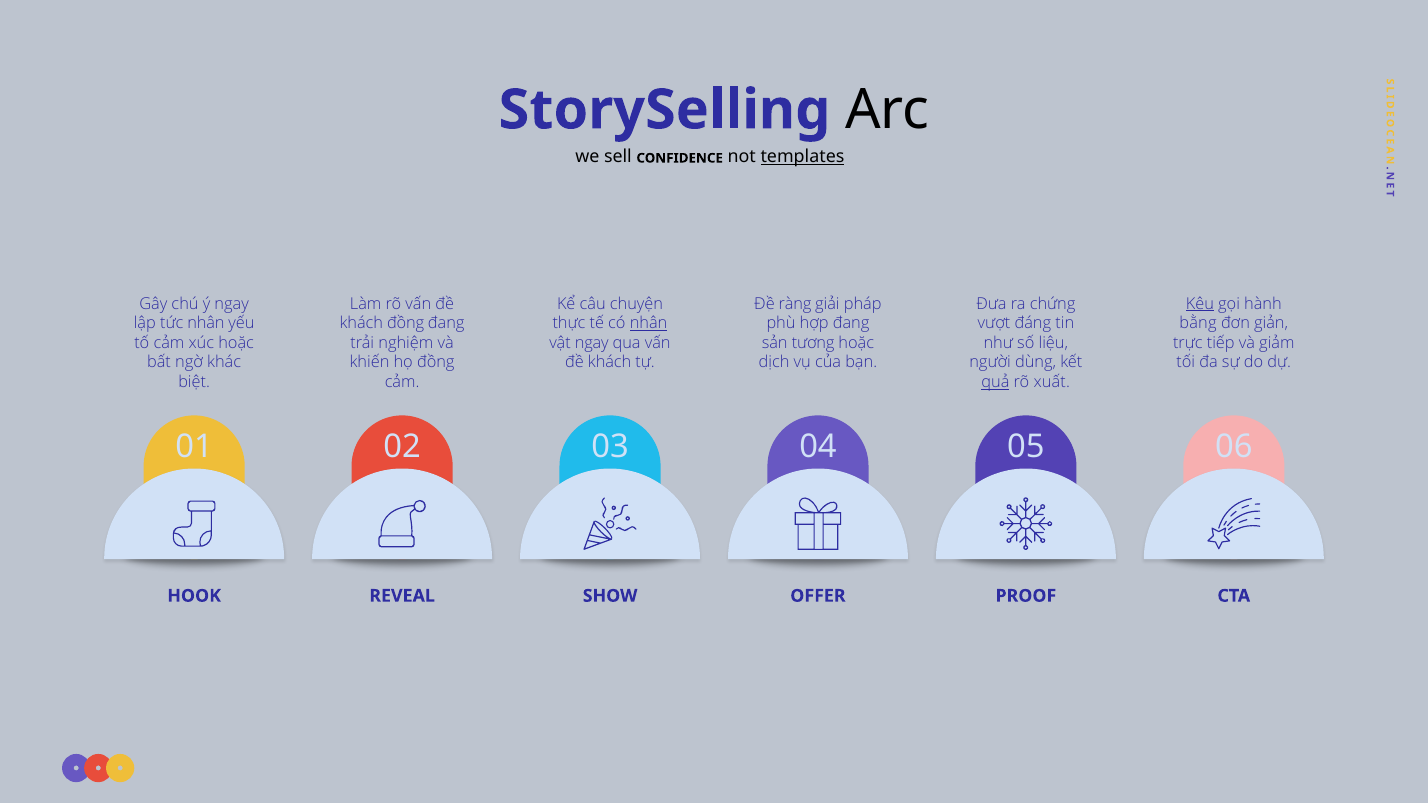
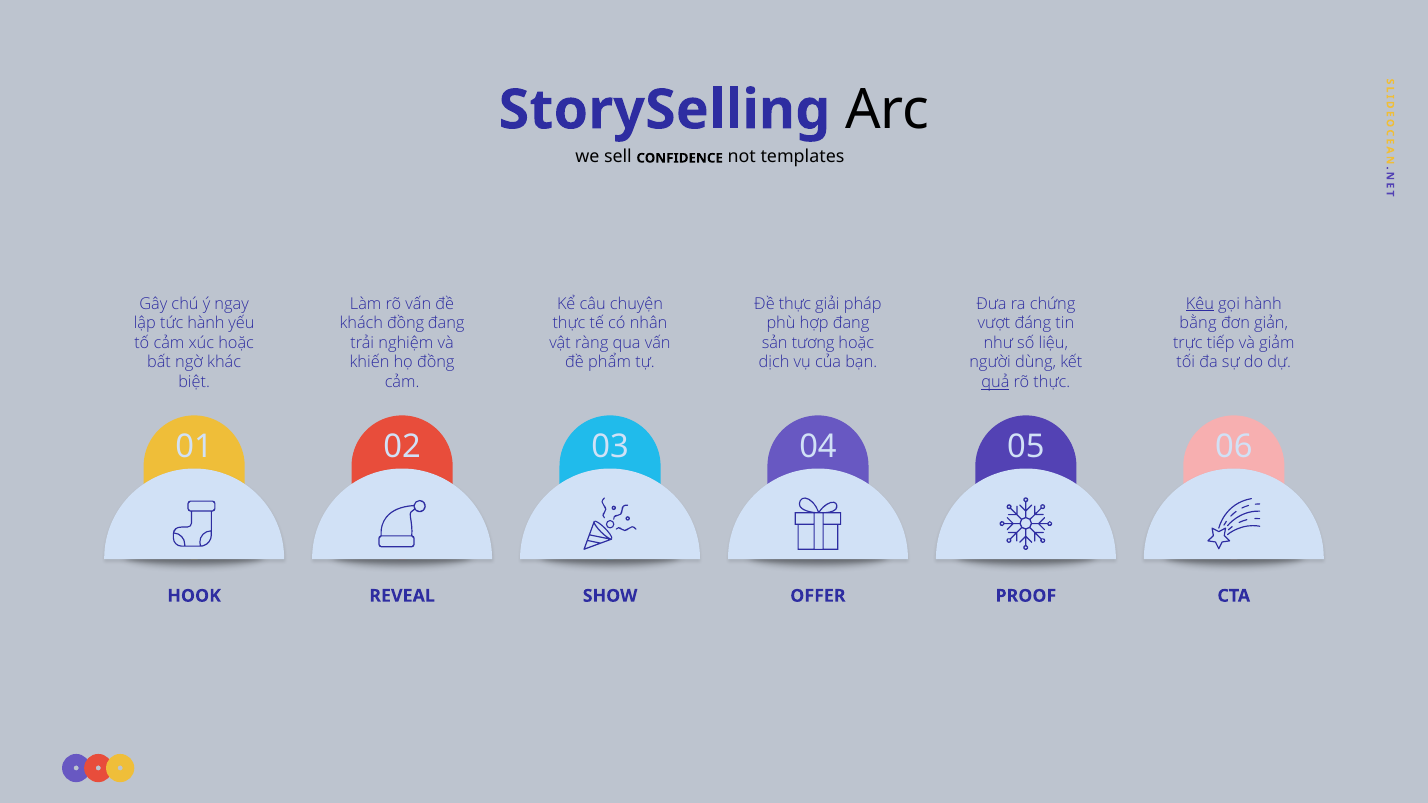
templates underline: present -> none (802, 157)
Đề ràng: ràng -> thực (795, 304)
tức nhân: nhân -> hành (206, 323)
nhân underline: present -> none (649, 323)
vật ngay: ngay -> ràng (592, 343)
khách: khách -> phẩm (610, 363)
rõ xuất: xuất -> thực (1052, 382)
